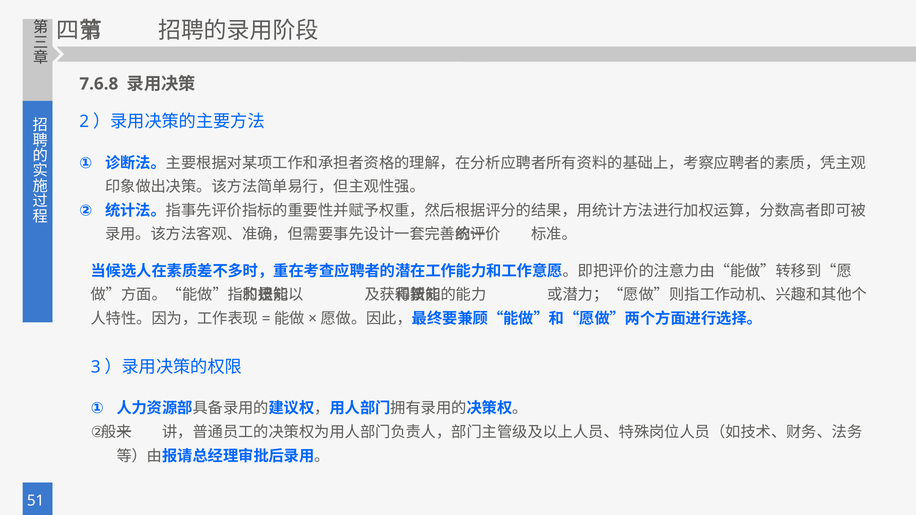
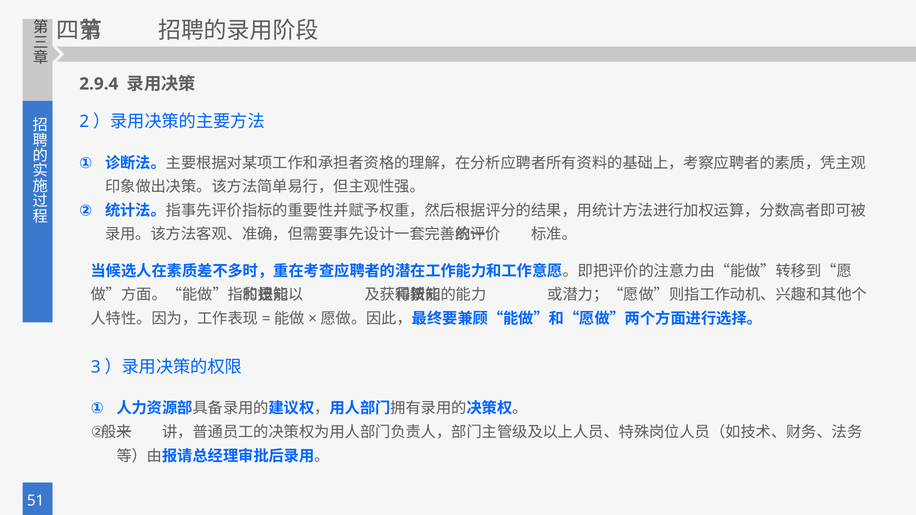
7.6.8: 7.6.8 -> 2.9.4 (99, 84)
